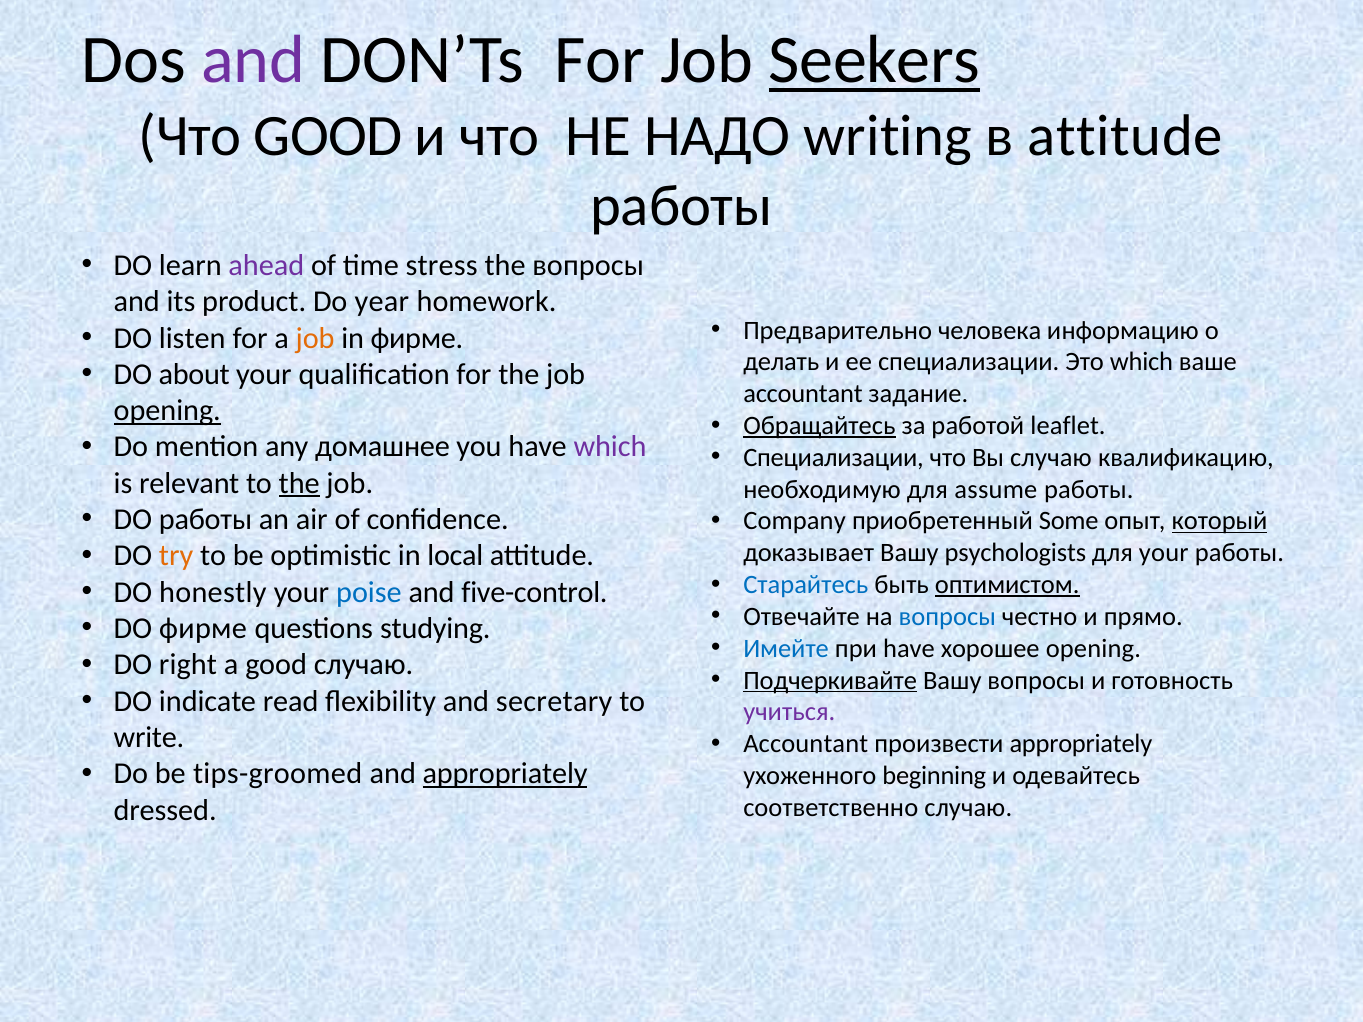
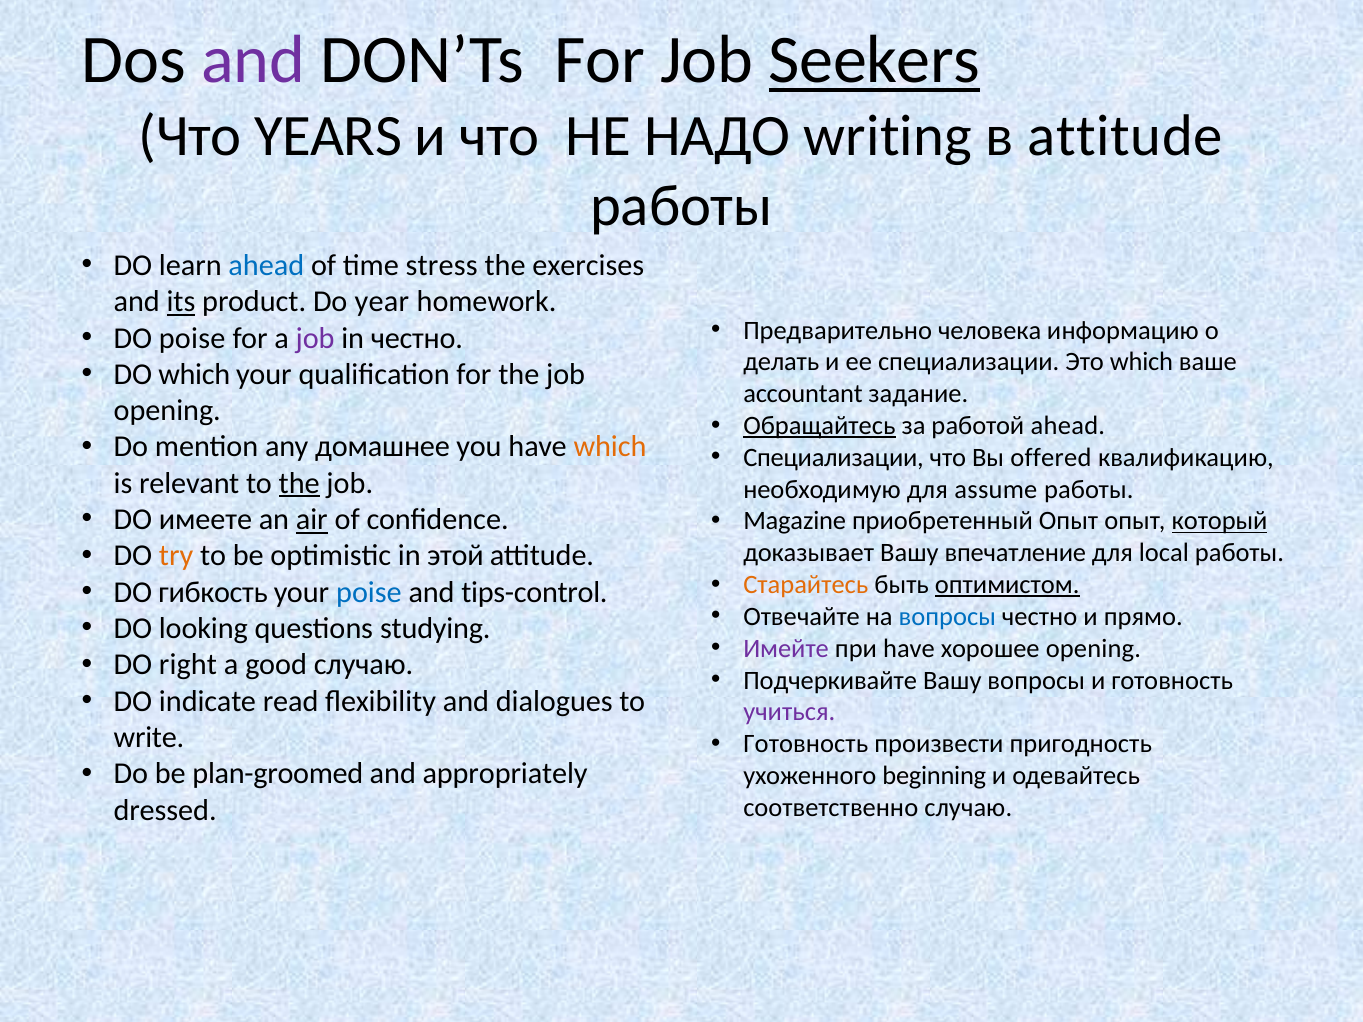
Что GOOD: GOOD -> YEARS (328, 136)
ahead colour: purple -> blue (266, 265)
the вопросы: вопросы -> exercises (588, 265)
its underline: none -> present (181, 302)
DO listen: listen -> poise (192, 338)
job colour: orange -> purple (315, 338)
in фирме: фирме -> честно (417, 338)
DO about: about -> which (194, 374)
opening underline: present -> none (167, 411)
работой leaflet: leaflet -> ahead (1068, 426)
which colour: purple -> orange (610, 447)
Вы случаю: случаю -> offered (1051, 458)
DO работы: работы -> имеете (205, 520)
air underline: none -> present (312, 520)
Company: Company -> Magazine (795, 521)
приобретенный Some: Some -> Опыт (1069, 521)
local: local -> этой (455, 556)
psychologists: psychologists -> впечатление (1015, 553)
для your: your -> local (1164, 553)
Старайтесь colour: blue -> orange (806, 585)
honestly: honestly -> гибкость (213, 592)
five-control: five-control -> tips-control (534, 592)
DO фирме: фирме -> looking (203, 629)
Имейте colour: blue -> purple (786, 649)
Подчеркивайте underline: present -> none (830, 680)
secretary: secretary -> dialogues (554, 701)
Accountant: Accountant -> Готовность (806, 744)
произвести appropriately: appropriately -> пригодность (1081, 744)
tips-groomed: tips-groomed -> plan-groomed (278, 774)
appropriately underline: present -> none (505, 774)
